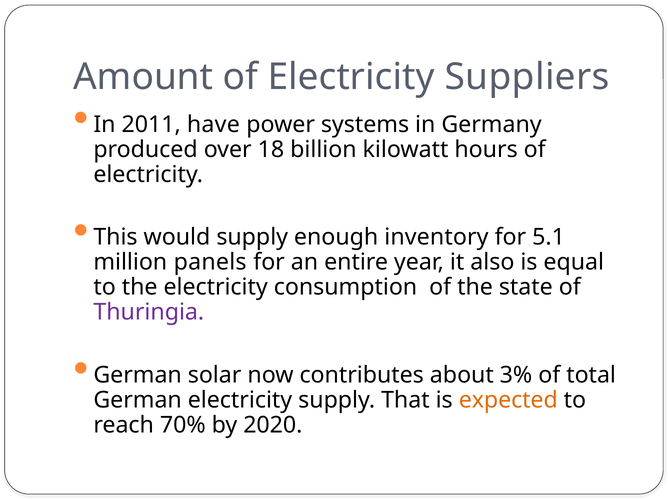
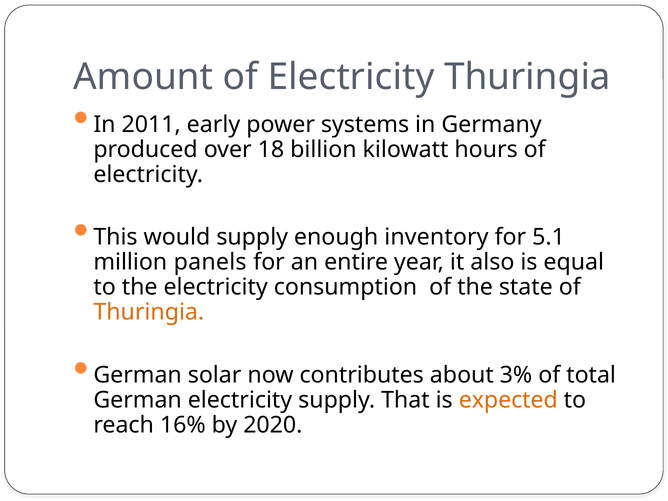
Electricity Suppliers: Suppliers -> Thuringia (527, 77)
have: have -> early (213, 125)
Thuringia colour: purple -> orange (149, 312)
70%: 70% -> 16% (183, 425)
